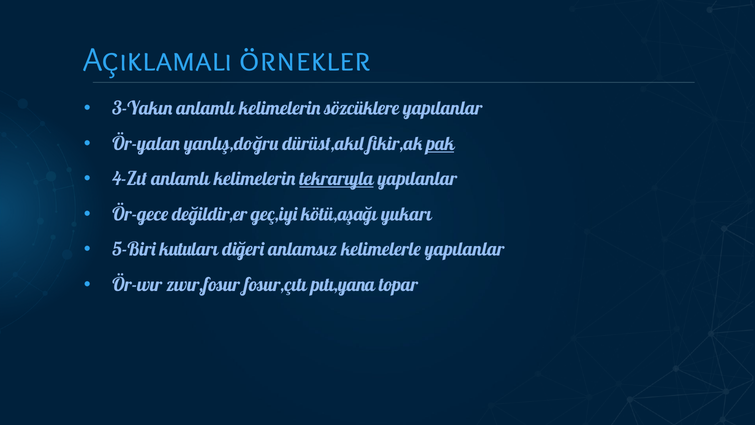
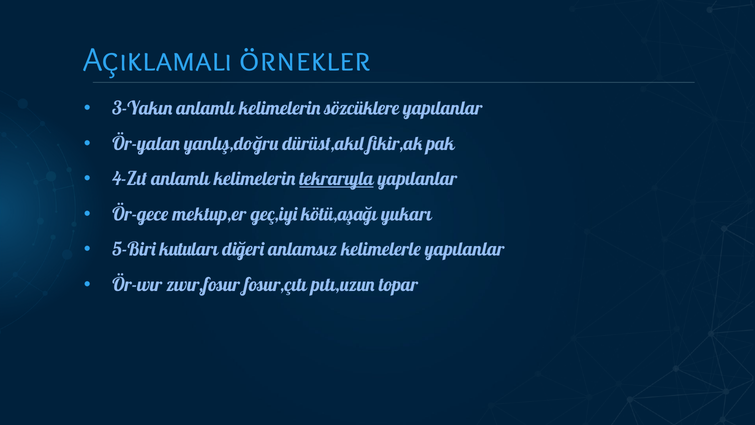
pak underline: present -> none (440, 144)
değildir,er: değildir,er -> mektup,er (209, 214)
pıtı,yana: pıtı,yana -> pıtı,uzun (343, 285)
